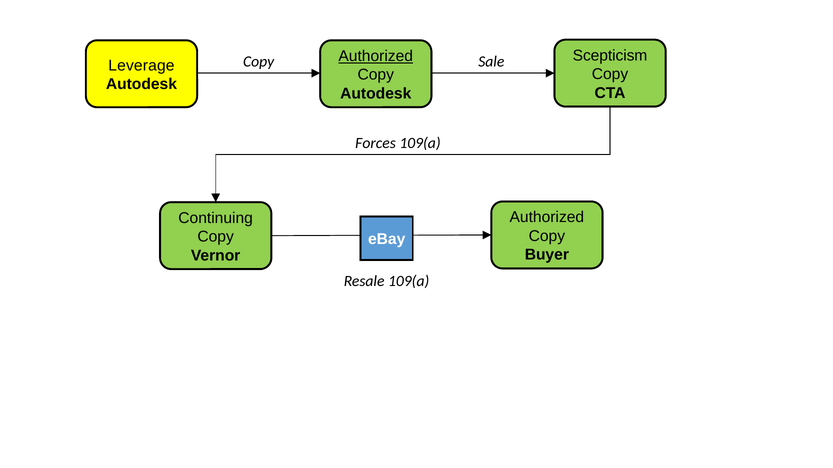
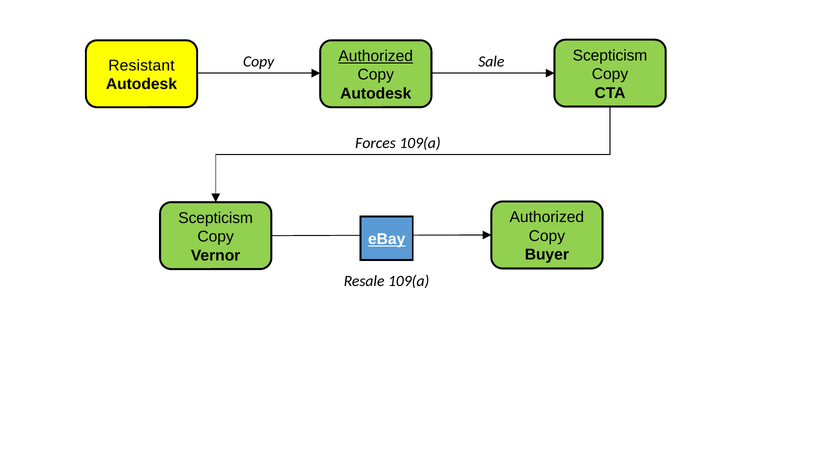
Leverage: Leverage -> Resistant (141, 66)
Continuing: Continuing -> Scepticism (216, 218)
eBay underline: none -> present (387, 240)
